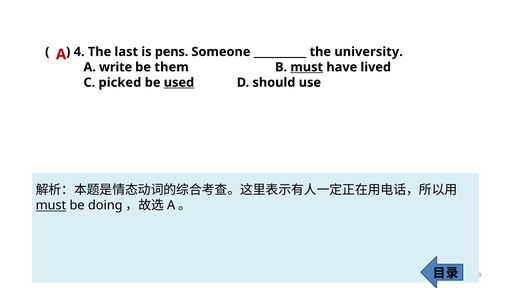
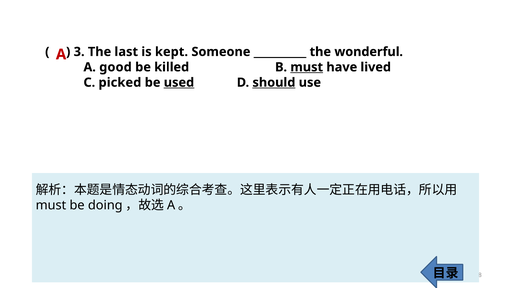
4: 4 -> 3 (79, 52)
pens: pens -> kept (171, 52)
university: university -> wonderful (369, 52)
write: write -> good (115, 67)
them: them -> killed (172, 67)
should underline: none -> present (274, 82)
must underline: present -> none (51, 205)
